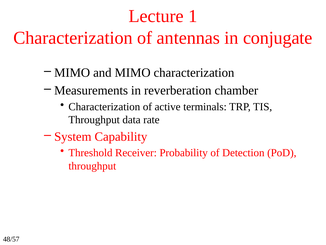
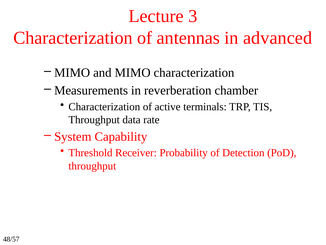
1: 1 -> 3 (193, 16)
conjugate: conjugate -> advanced (278, 38)
